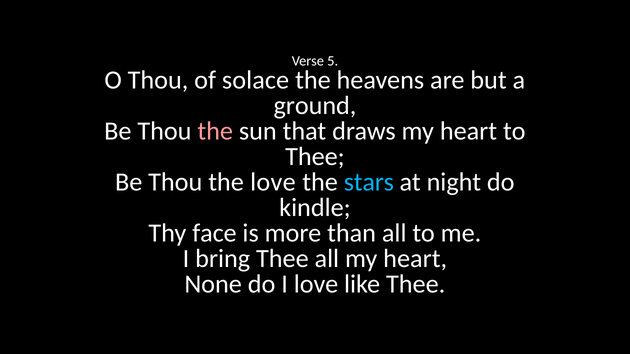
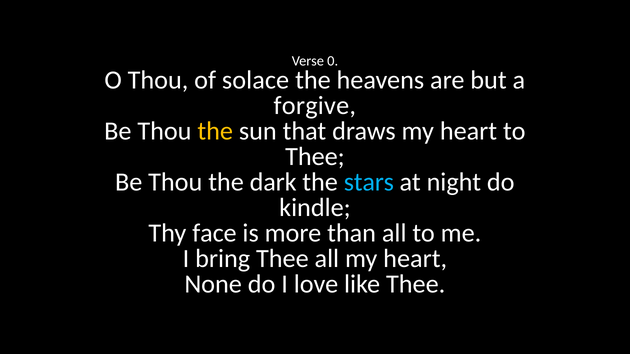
5: 5 -> 0 (333, 61)
ground: ground -> forgive (315, 106)
the colour: pink -> yellow (215, 131)
the love: love -> dark (273, 182)
